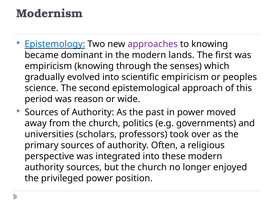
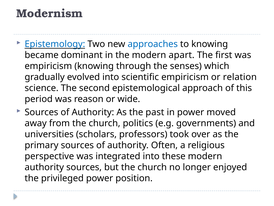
approaches colour: purple -> blue (153, 44)
lands: lands -> apart (182, 55)
peoples: peoples -> relation (240, 77)
